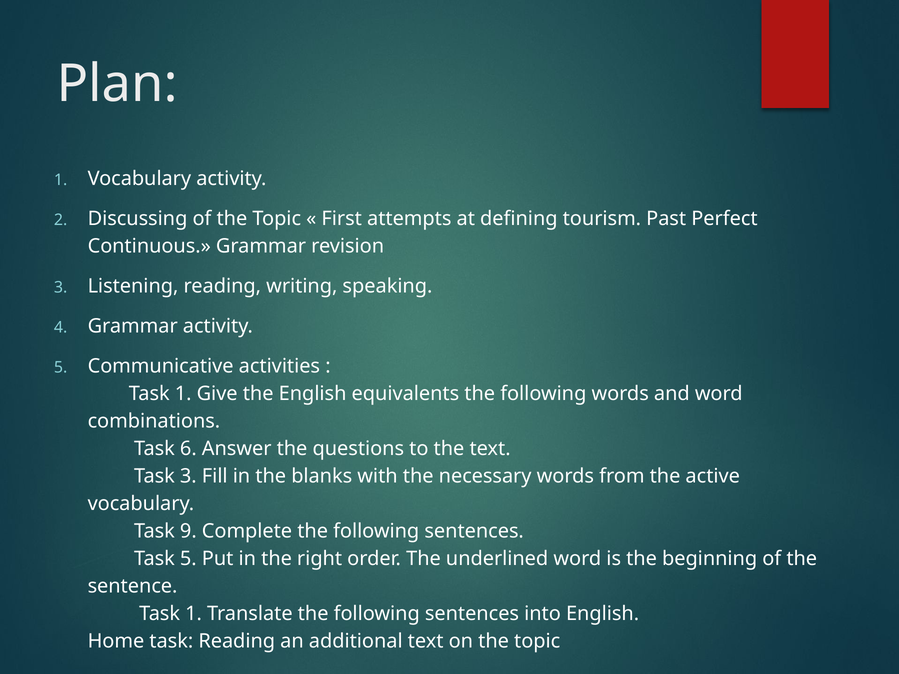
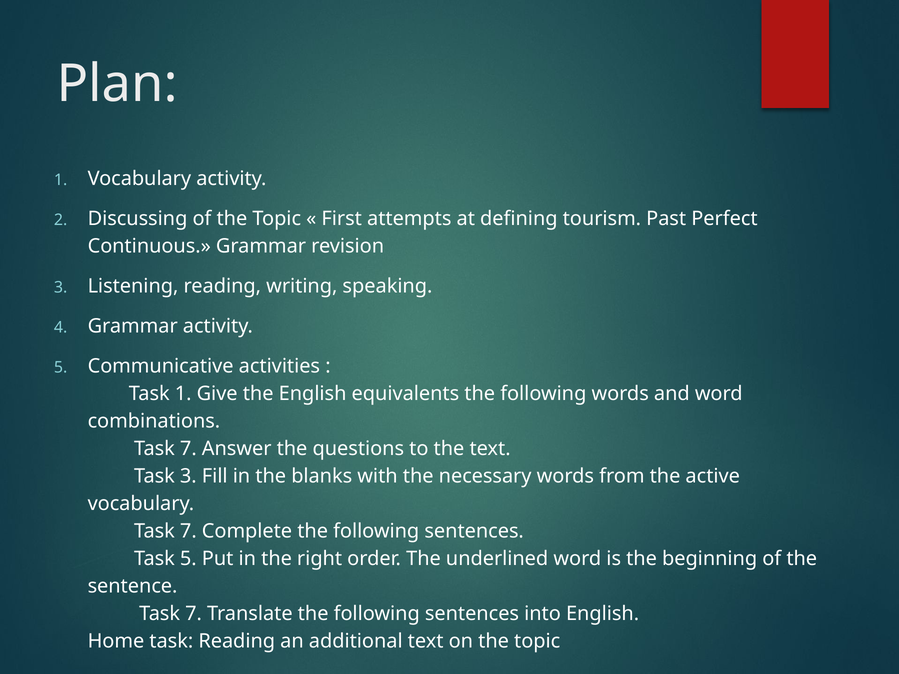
6: 6 -> 7 (188, 449)
9: 9 -> 7 (188, 531)
1: 1 -> 7 (194, 614)
